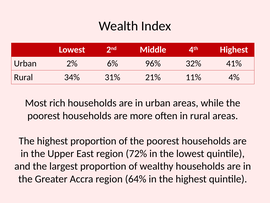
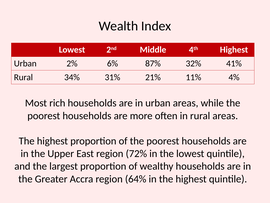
96%: 96% -> 87% (153, 63)
